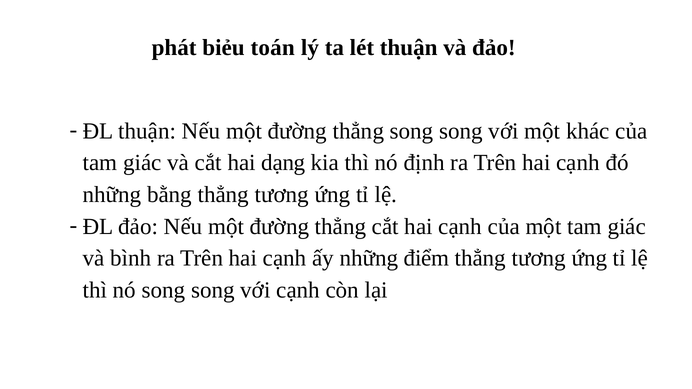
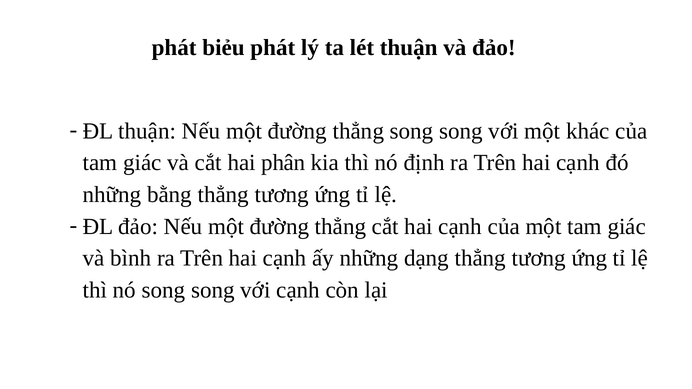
biẻu toán: toán -> phát (273, 48)
dạng: dạng -> phân (283, 163)
điểm: điểm -> dạng (426, 258)
